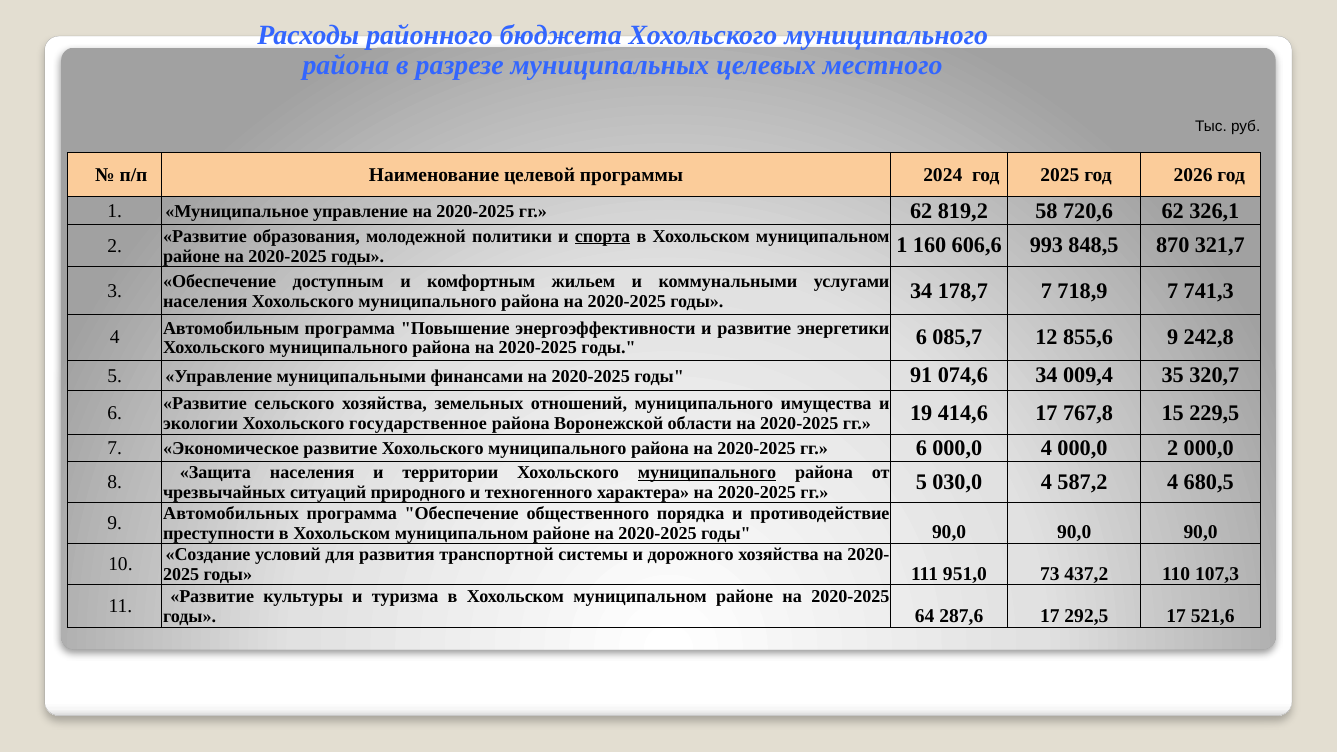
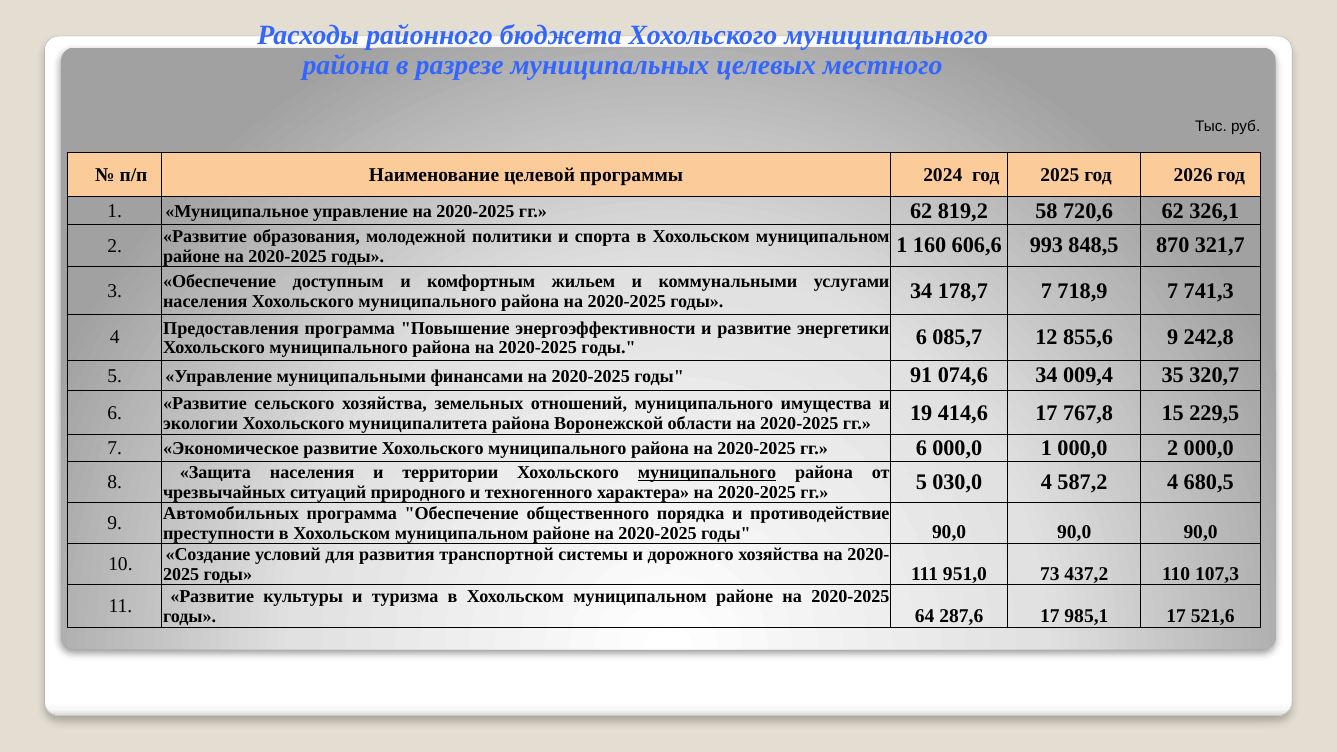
спорта underline: present -> none (603, 236)
Автомобильным: Автомобильным -> Предоставления (231, 328)
государственное: государственное -> муниципалитета (418, 423)
000,0 4: 4 -> 1 (1046, 448)
292,5: 292,5 -> 985,1 (1086, 617)
